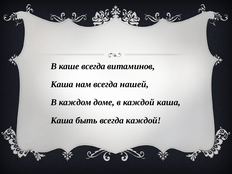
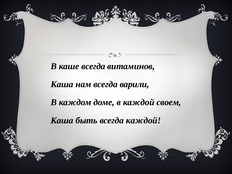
нашей: нашей -> варили (134, 84)
каждой каша: каша -> своем (169, 102)
